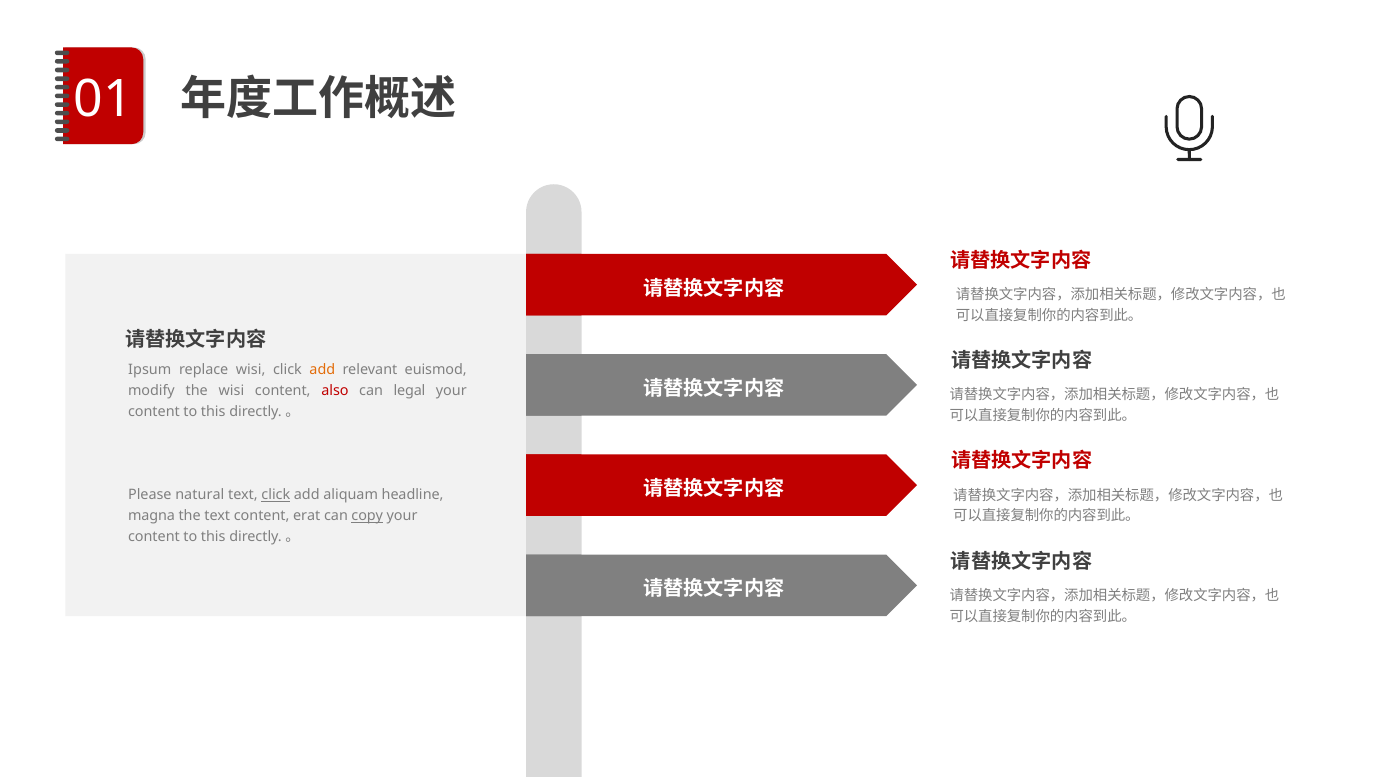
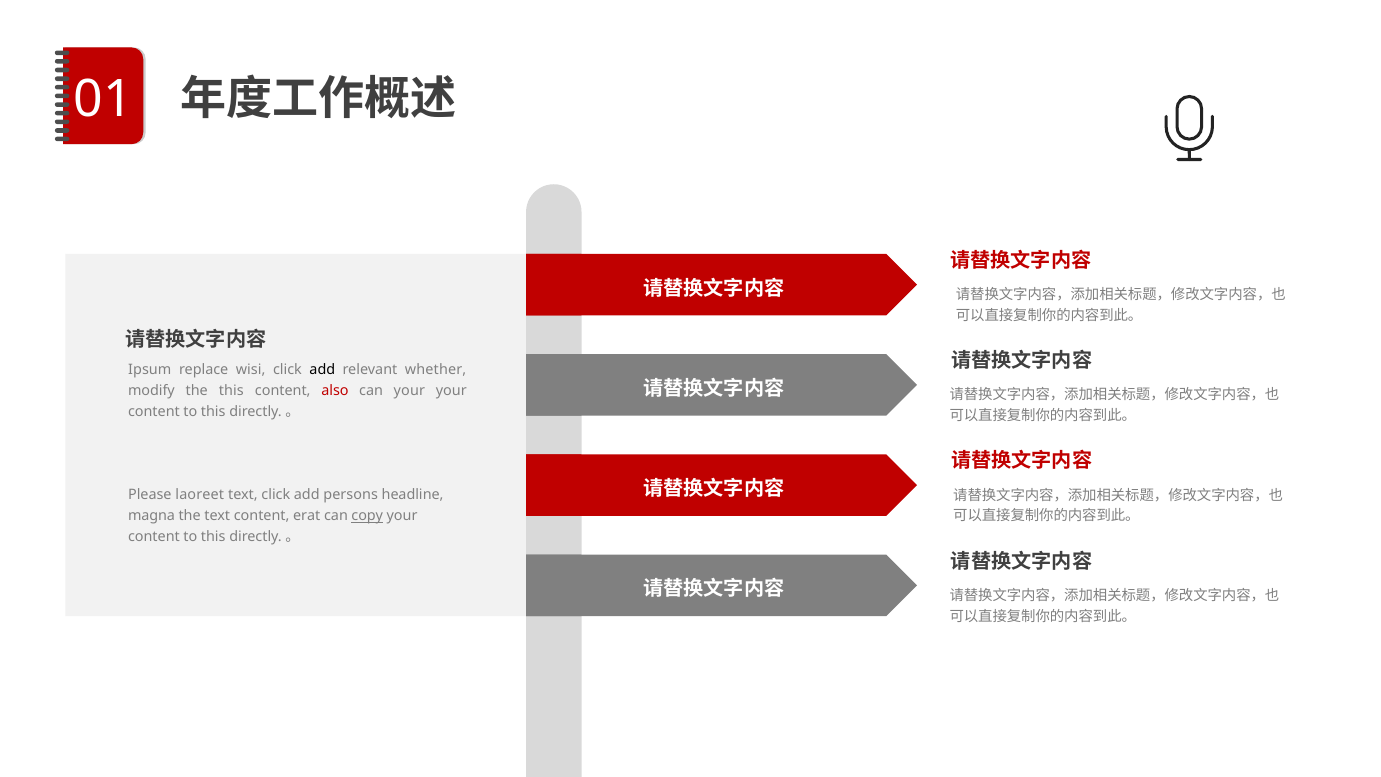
add colour: orange -> black (322, 370)
euismod: euismod -> whether (436, 370)
the wisi: wisi -> this (231, 391)
can legal: legal -> your (409, 391)
natural: natural -> laoreet (200, 495)
click underline: present -> none (276, 495)
aliquam: aliquam -> persons (351, 495)
